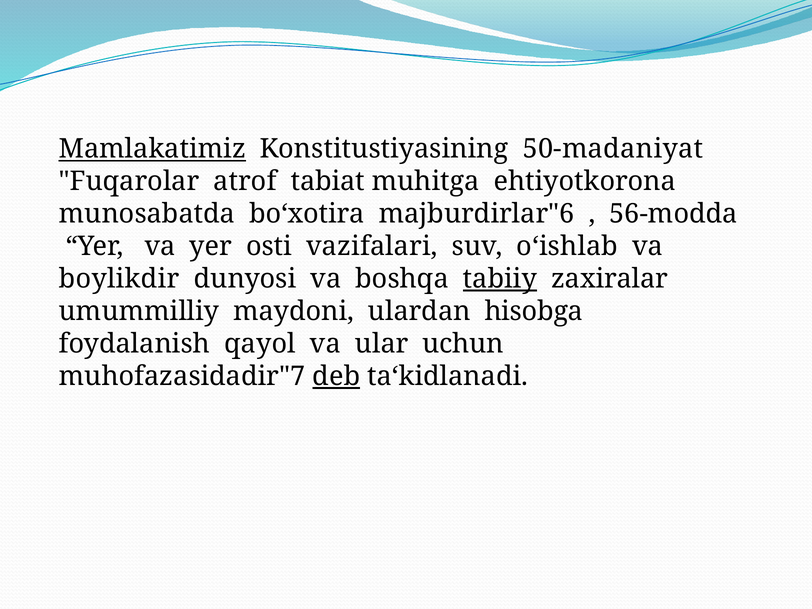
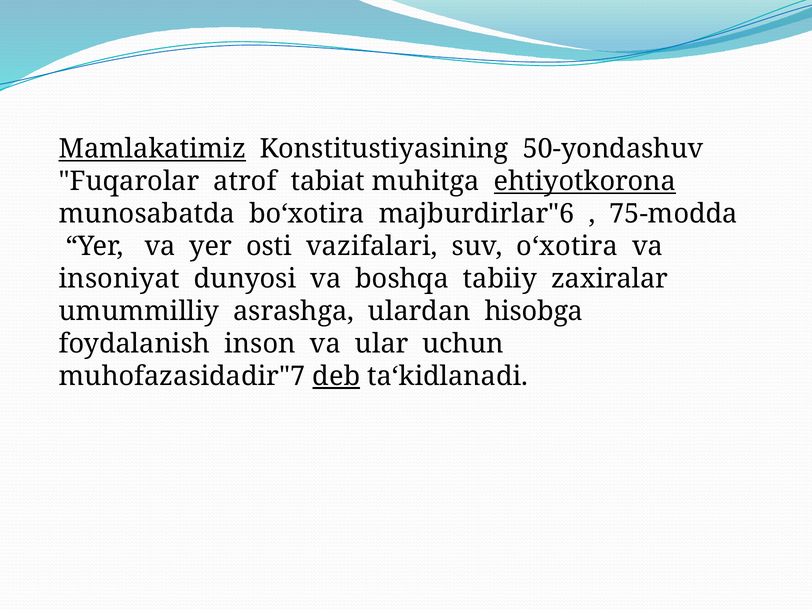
50-madaniyat: 50-madaniyat -> 50-yondashuv (613, 149)
ehtiyotkorona underline: none -> present (585, 181)
56-modda: 56-modda -> 75-modda (673, 214)
o‘ishlab: o‘ishlab -> o‘xotira (567, 246)
boylikdir: boylikdir -> insoniyat (119, 279)
tabiiy underline: present -> none (500, 279)
maydoni: maydoni -> asrashga (294, 311)
qayol: qayol -> inson (260, 344)
